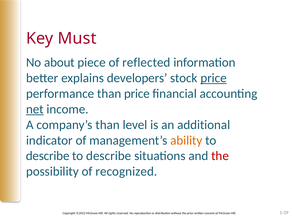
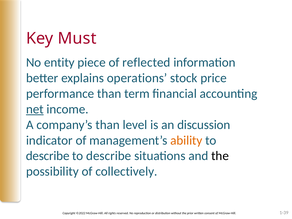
about: about -> entity (59, 62)
developers: developers -> operations (137, 78)
price underline: present -> none (214, 78)
than price: price -> term (137, 94)
additional: additional -> discussion (204, 125)
the colour: red -> black (220, 156)
recognized: recognized -> collectively (126, 171)
